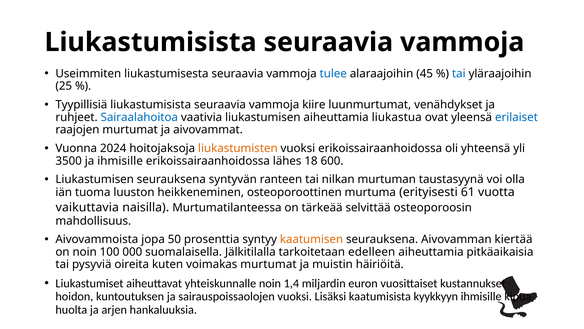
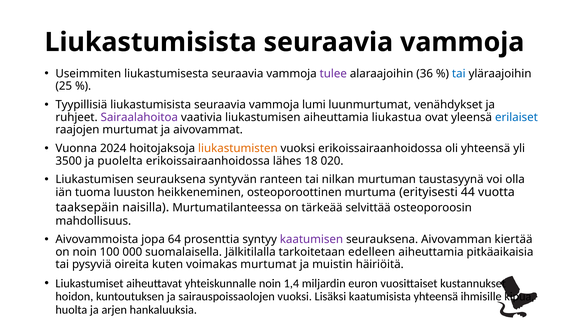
tulee colour: blue -> purple (333, 74)
45: 45 -> 36 (425, 74)
kiire: kiire -> lumi (314, 105)
Sairaalahoitoa colour: blue -> purple (139, 117)
ja ihmisille: ihmisille -> puolelta (120, 161)
600: 600 -> 020 (332, 161)
61: 61 -> 44 (468, 192)
vaikuttavia: vaikuttavia -> taaksepäin (87, 207)
50: 50 -> 64 (174, 239)
kaatumisen colour: orange -> purple (311, 239)
kaatumisista kyykkyyn: kyykkyyn -> yhteensä (436, 296)
